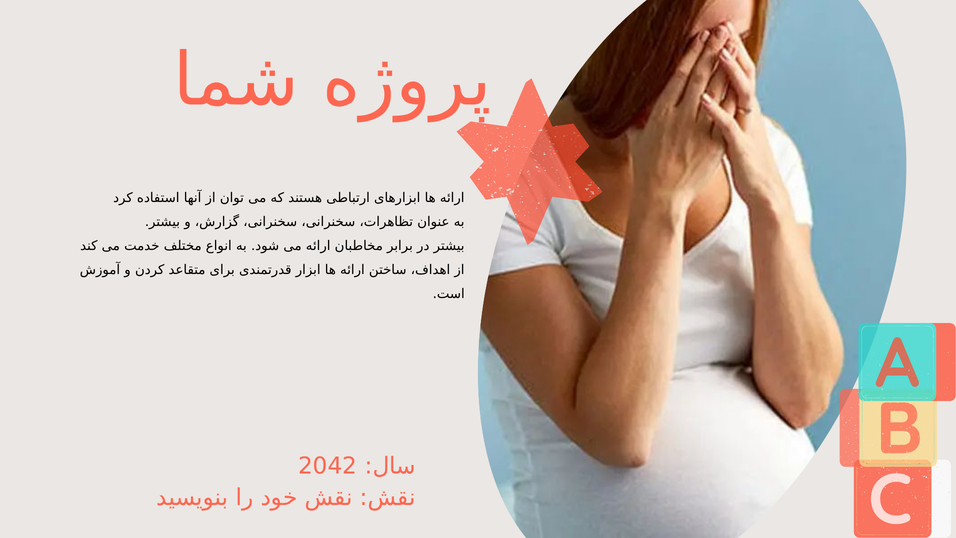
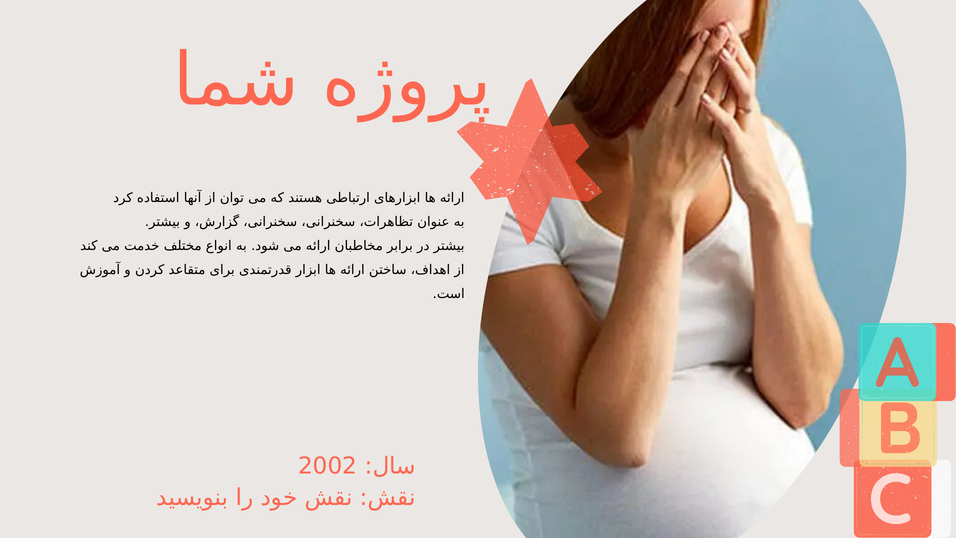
2042: 2042 -> 2002 (328, 466)
